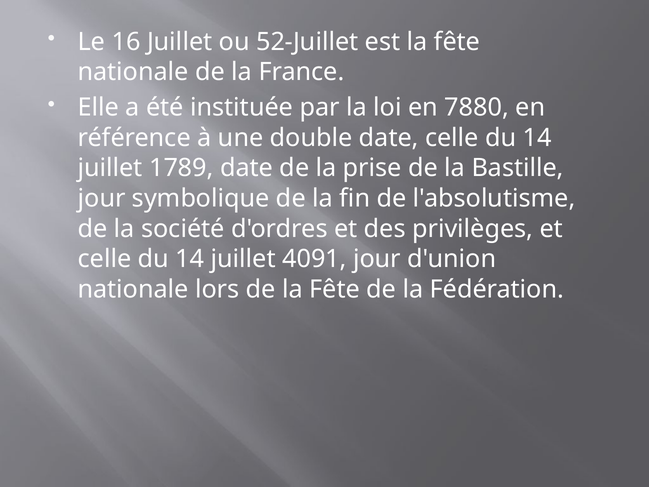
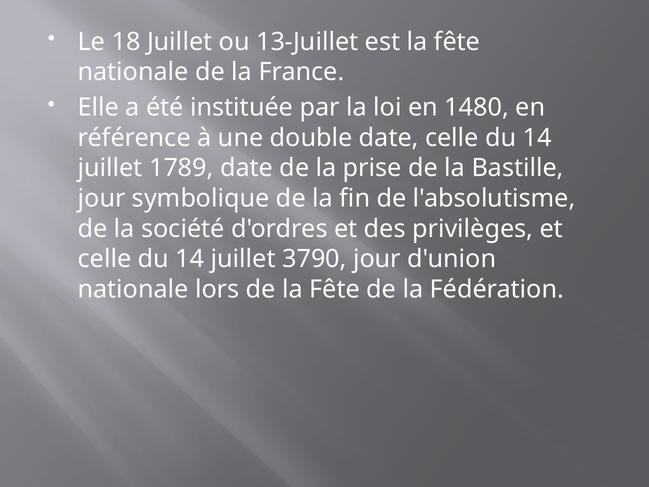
16: 16 -> 18 (126, 42)
52-Juillet: 52-Juillet -> 13-Juillet (307, 42)
7880: 7880 -> 1480 (477, 107)
4091: 4091 -> 3790 (314, 259)
